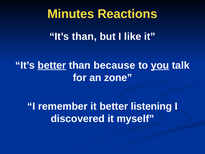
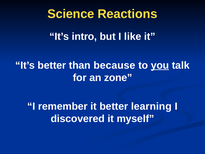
Minutes: Minutes -> Science (71, 14)
It’s than: than -> intro (84, 36)
better underline: present -> none (52, 65)
listening: listening -> learning (151, 106)
